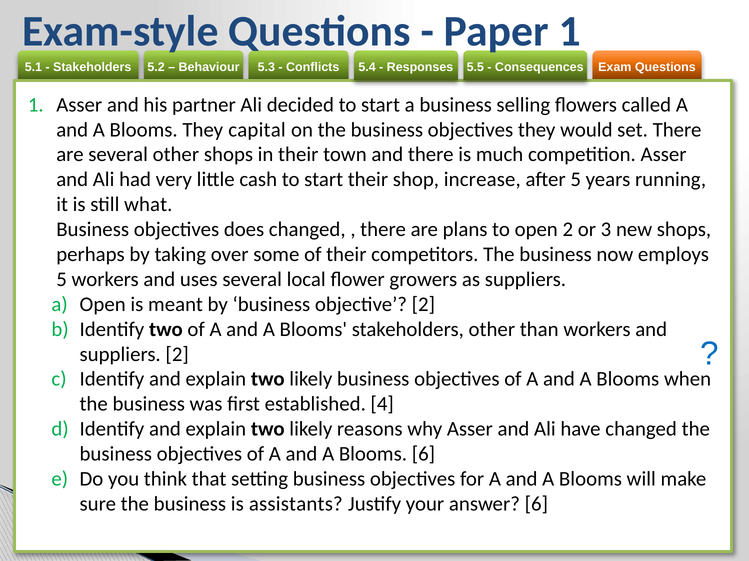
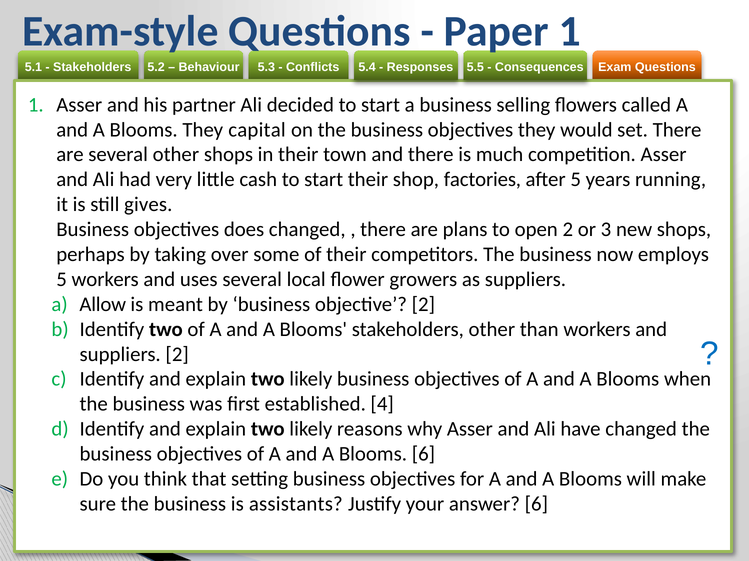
increase: increase -> factories (482, 180)
what: what -> gives (148, 205)
a Open: Open -> Allow (103, 305)
